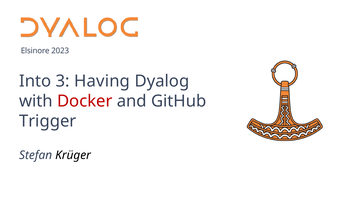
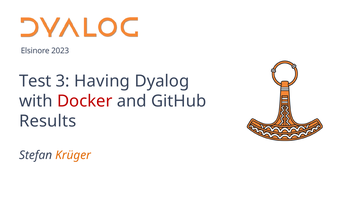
Into: Into -> Test (35, 81)
Trigger: Trigger -> Results (48, 121)
Krüger colour: black -> orange (73, 155)
